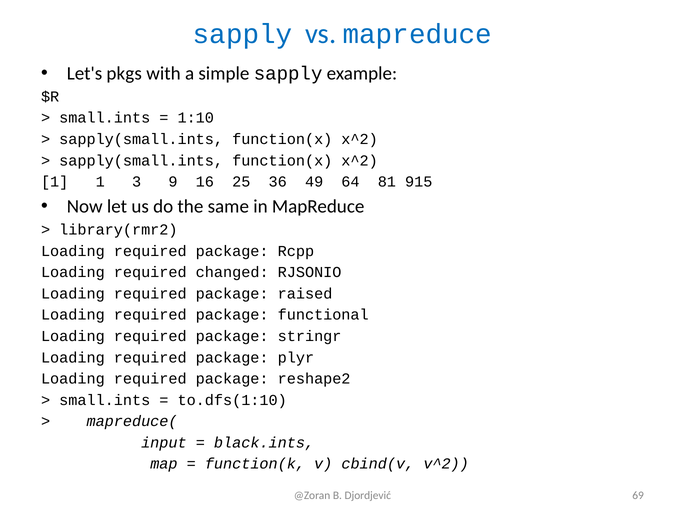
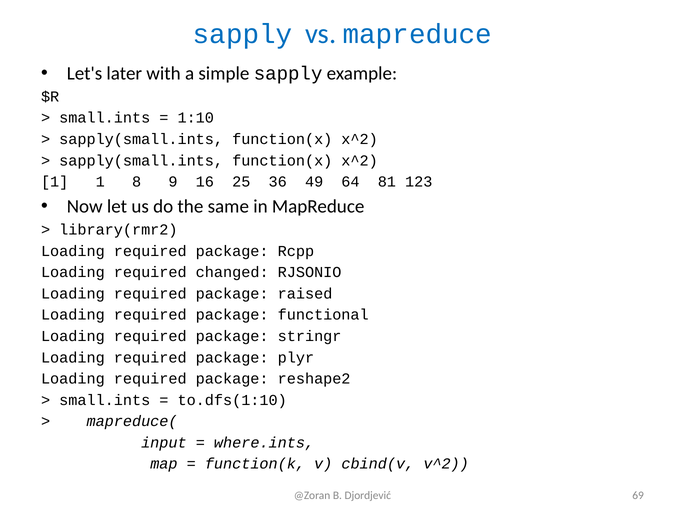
pkgs: pkgs -> later (124, 73)
3: 3 -> 8 (137, 182)
915: 915 -> 123 (419, 182)
black.ints: black.ints -> where.ints (264, 442)
